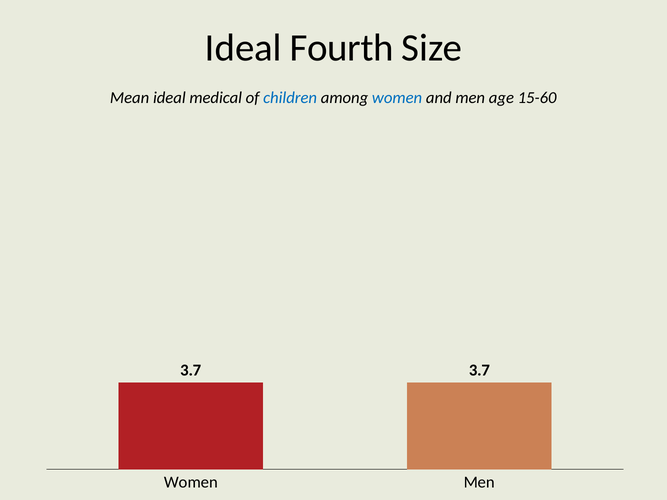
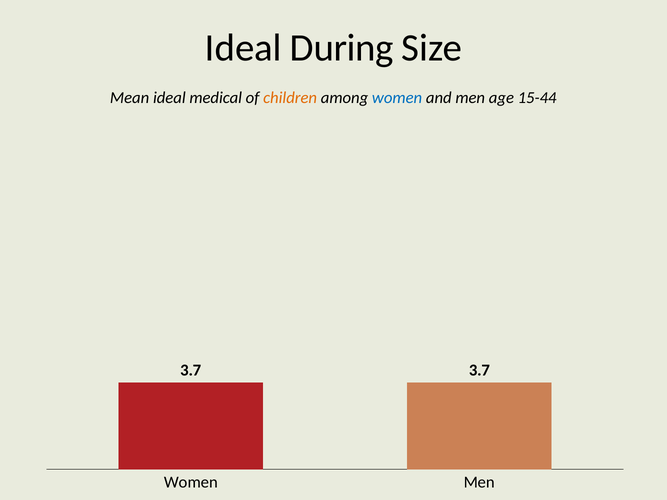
Fourth: Fourth -> During (342, 48)
children colour: blue -> orange (290, 98)
15-60: 15-60 -> 15-44 (537, 98)
